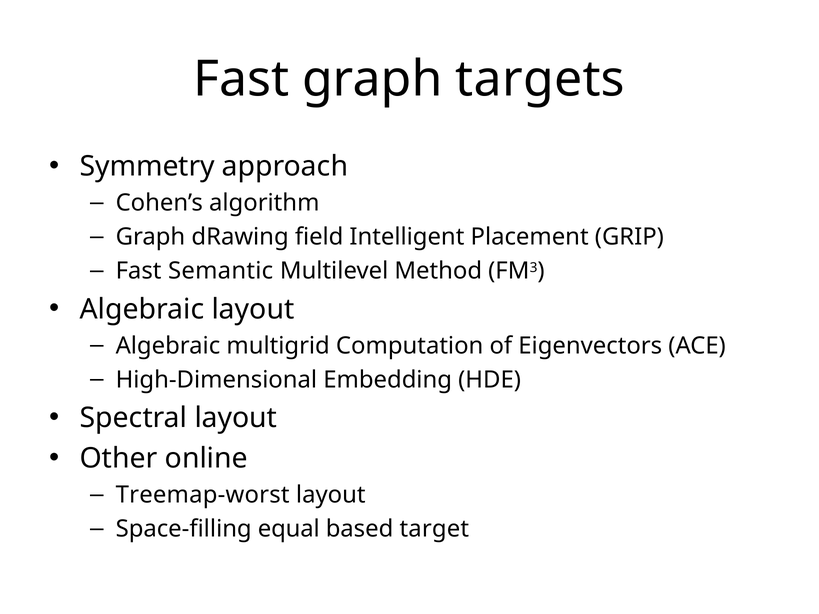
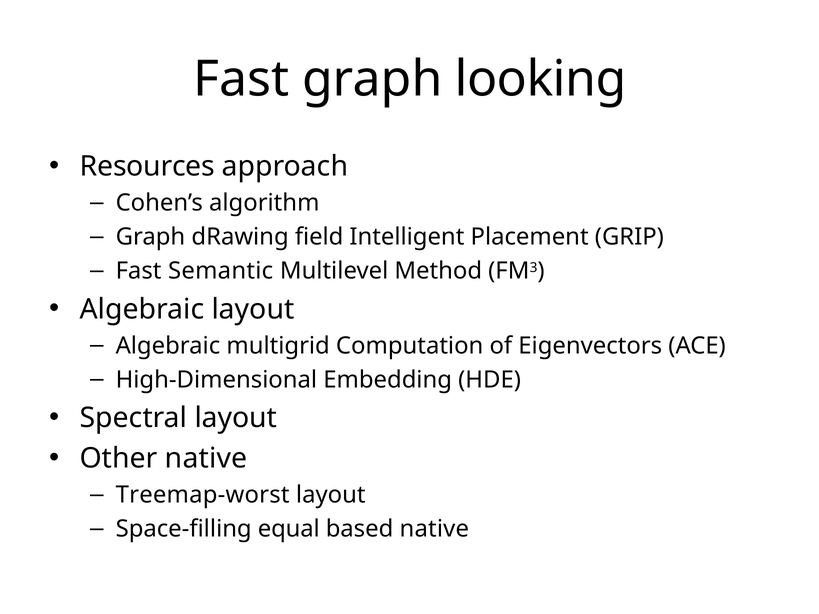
targets: targets -> looking (541, 79)
Symmetry: Symmetry -> Resources (147, 166)
Other online: online -> native (206, 459)
based target: target -> native (434, 529)
